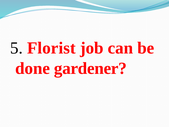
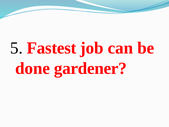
Florist: Florist -> Fastest (51, 48)
